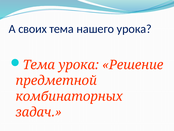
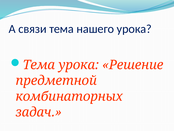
своих: своих -> связи (33, 29)
